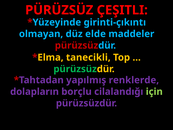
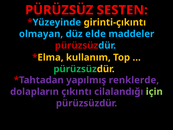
ÇEŞITLI: ÇEŞITLI -> SESTEN (122, 10)
girinti-çıkıntı colour: light blue -> yellow (115, 22)
tanecikli: tanecikli -> kullanım (88, 57)
borçlu: borçlu -> çıkıntı (76, 91)
